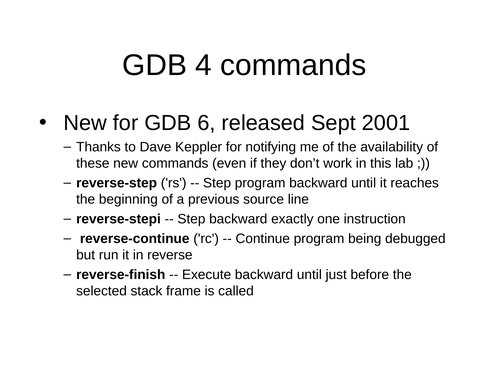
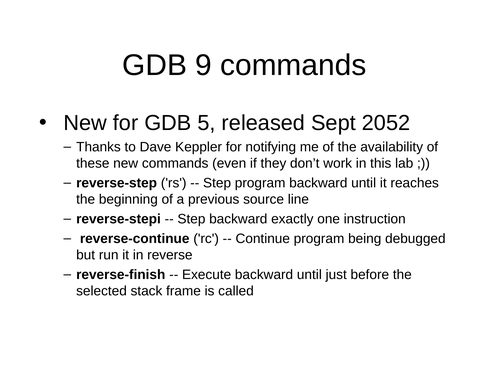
4: 4 -> 9 (204, 65)
6: 6 -> 5 (207, 123)
2001: 2001 -> 2052 (386, 123)
